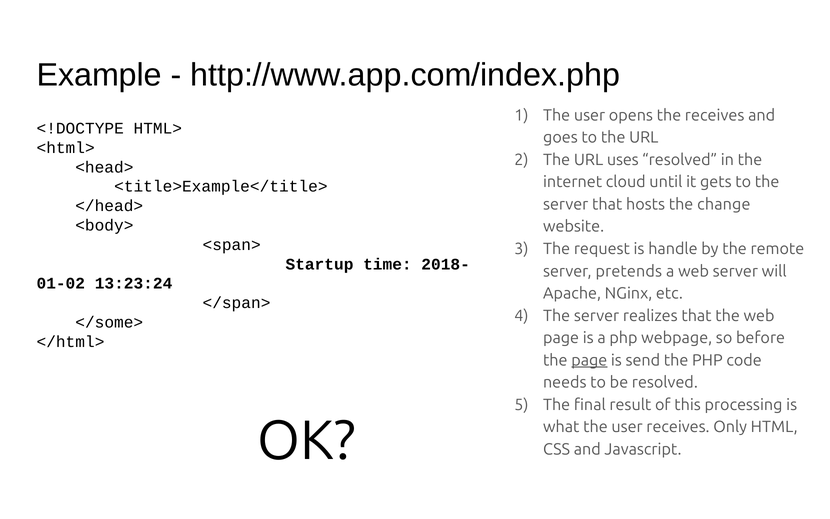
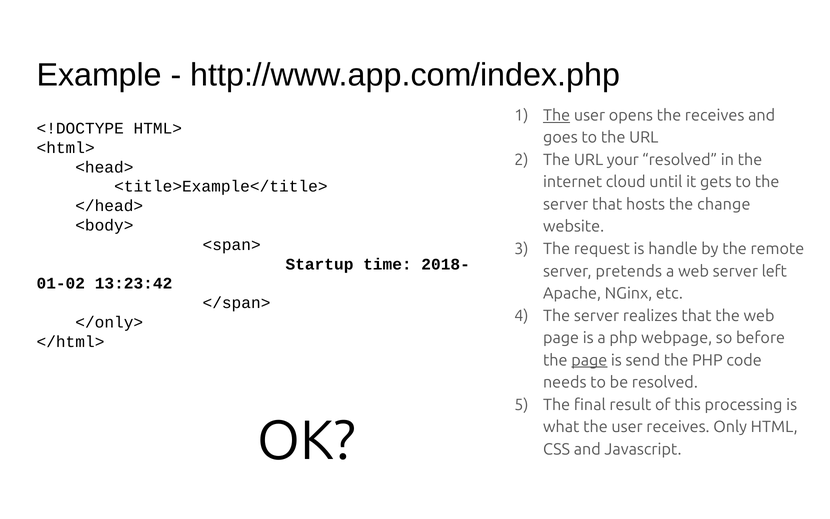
The underline: none -> present (557, 115)
uses: uses -> your (623, 160)
will: will -> left (774, 271)
13:23:24: 13:23:24 -> 13:23:42 (134, 283)
</some>: </some> -> </only> (109, 322)
